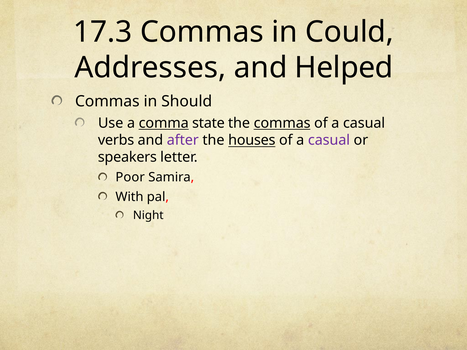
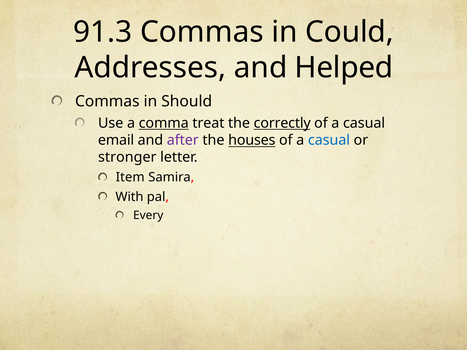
17.3: 17.3 -> 91.3 (103, 32)
state: state -> treat (208, 123)
the commas: commas -> correctly (282, 123)
verbs: verbs -> email (116, 140)
casual colour: purple -> blue (329, 140)
speakers: speakers -> stronger (127, 157)
Poor: Poor -> Item (130, 177)
Night: Night -> Every (148, 216)
